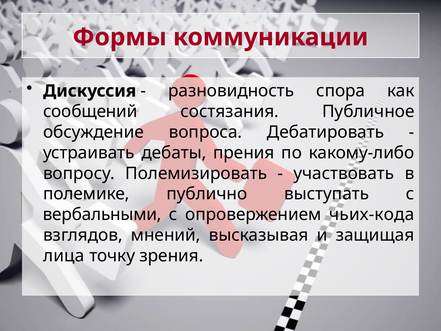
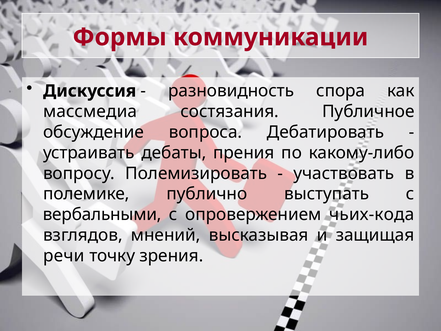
сообщений: сообщений -> массмедиа (90, 111)
лица: лица -> речи (64, 256)
